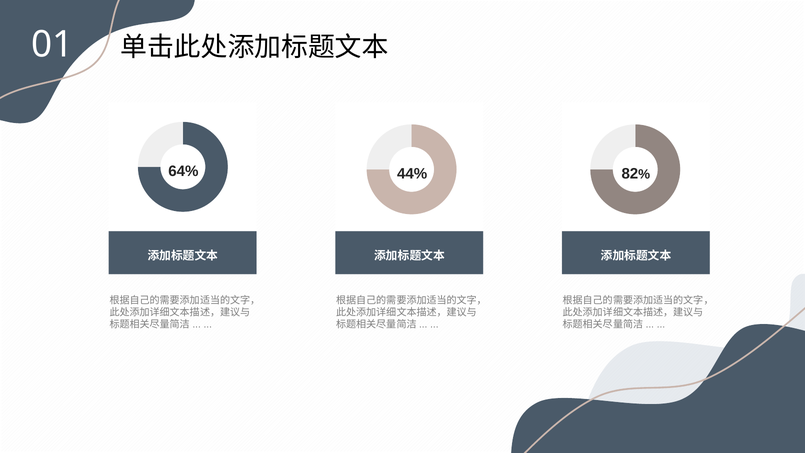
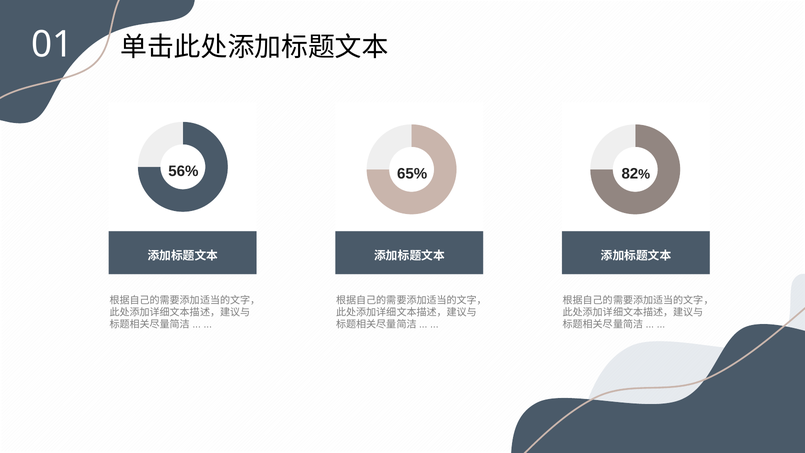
64%: 64% -> 56% (183, 171)
44%: 44% -> 65% (412, 174)
